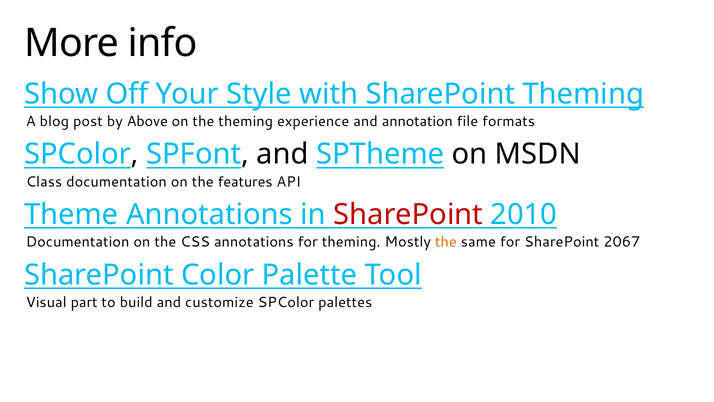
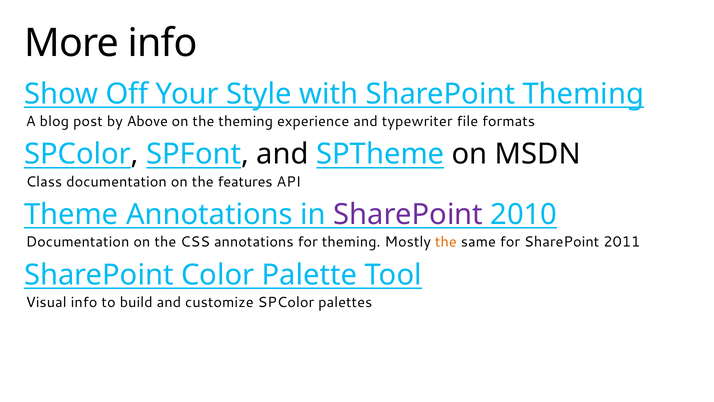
annotation: annotation -> typewriter (417, 121)
SharePoint colour: red -> purple (408, 214)
2067: 2067 -> 2011 (622, 242)
Visual part: part -> info (84, 302)
